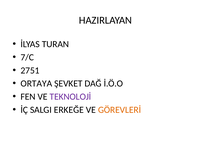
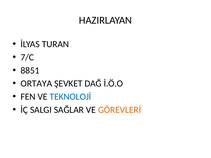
2751: 2751 -> 8851 (30, 71)
TEKNOLOJİ colour: purple -> blue (70, 97)
ERKEĞE: ERKEĞE -> SAĞLAR (69, 110)
